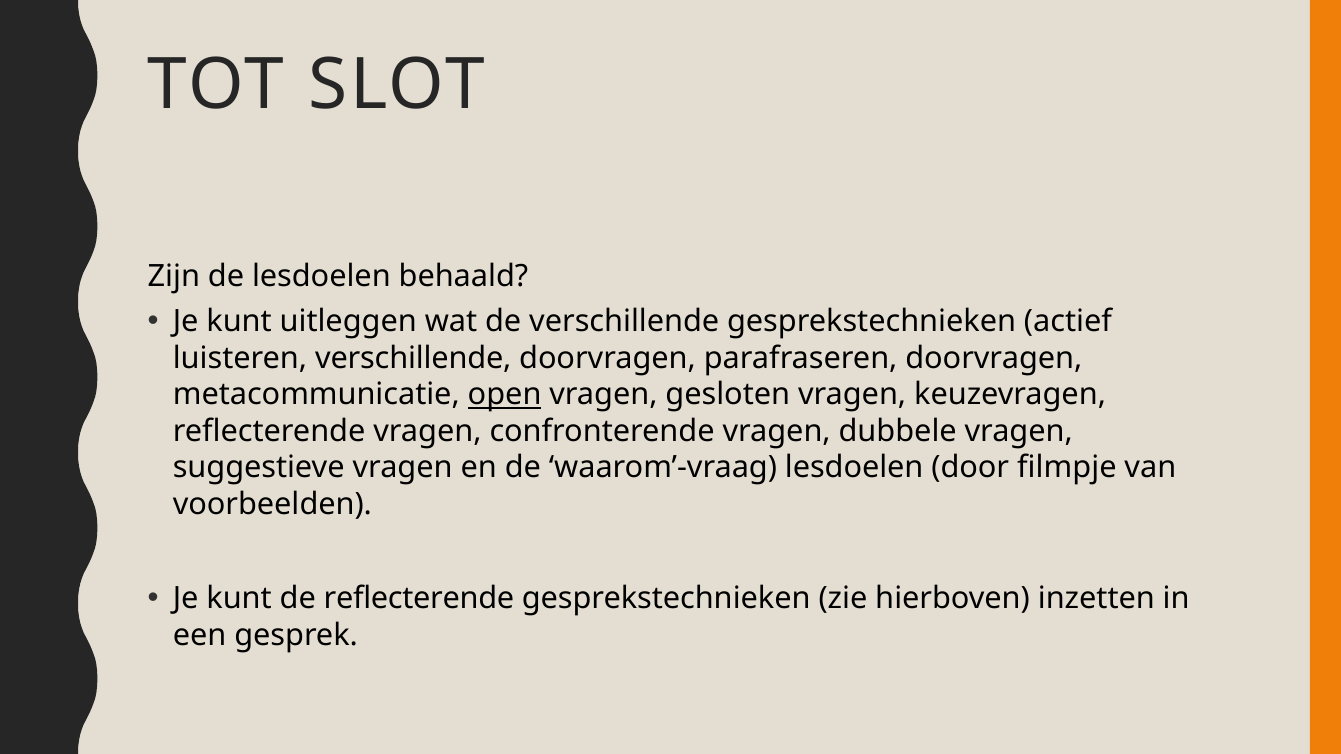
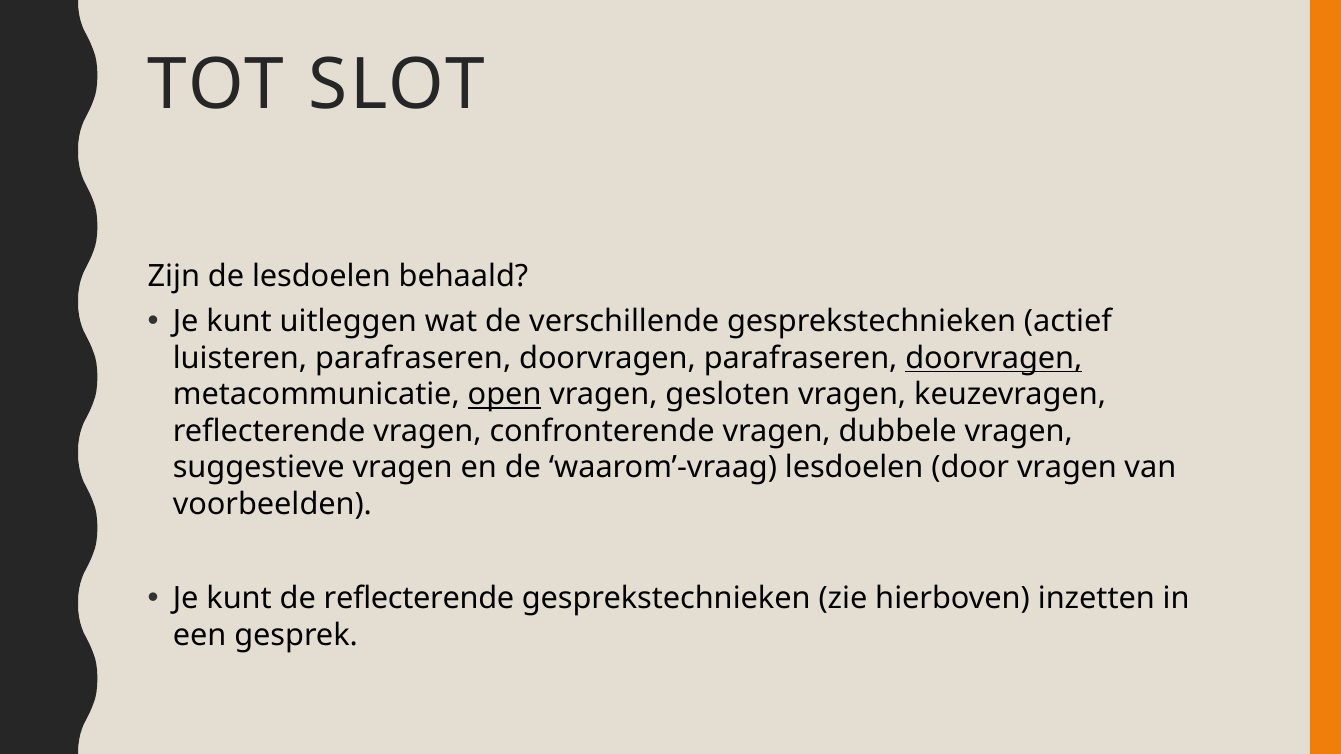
luisteren verschillende: verschillende -> parafraseren (413, 358)
doorvragen underline: none -> present (994, 358)
door filmpje: filmpje -> vragen (1067, 468)
